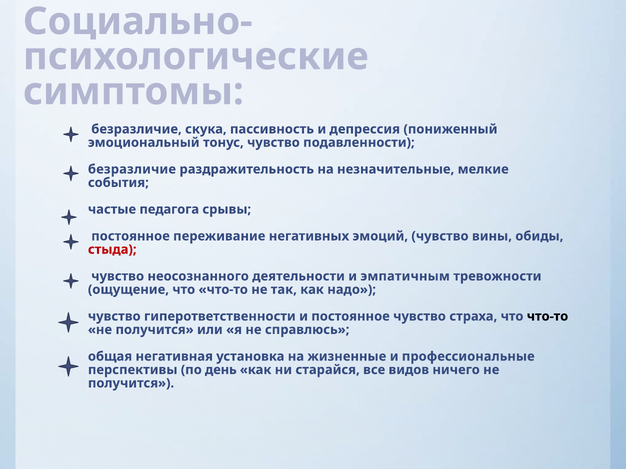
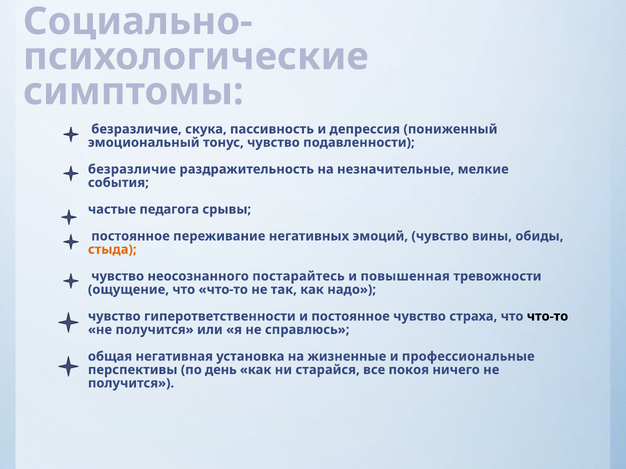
стыда colour: red -> orange (112, 250)
деятельности: деятельности -> постарайтесь (298, 276)
эмпатичным: эмпатичным -> повышенная (405, 276)
видов: видов -> покоя (409, 370)
